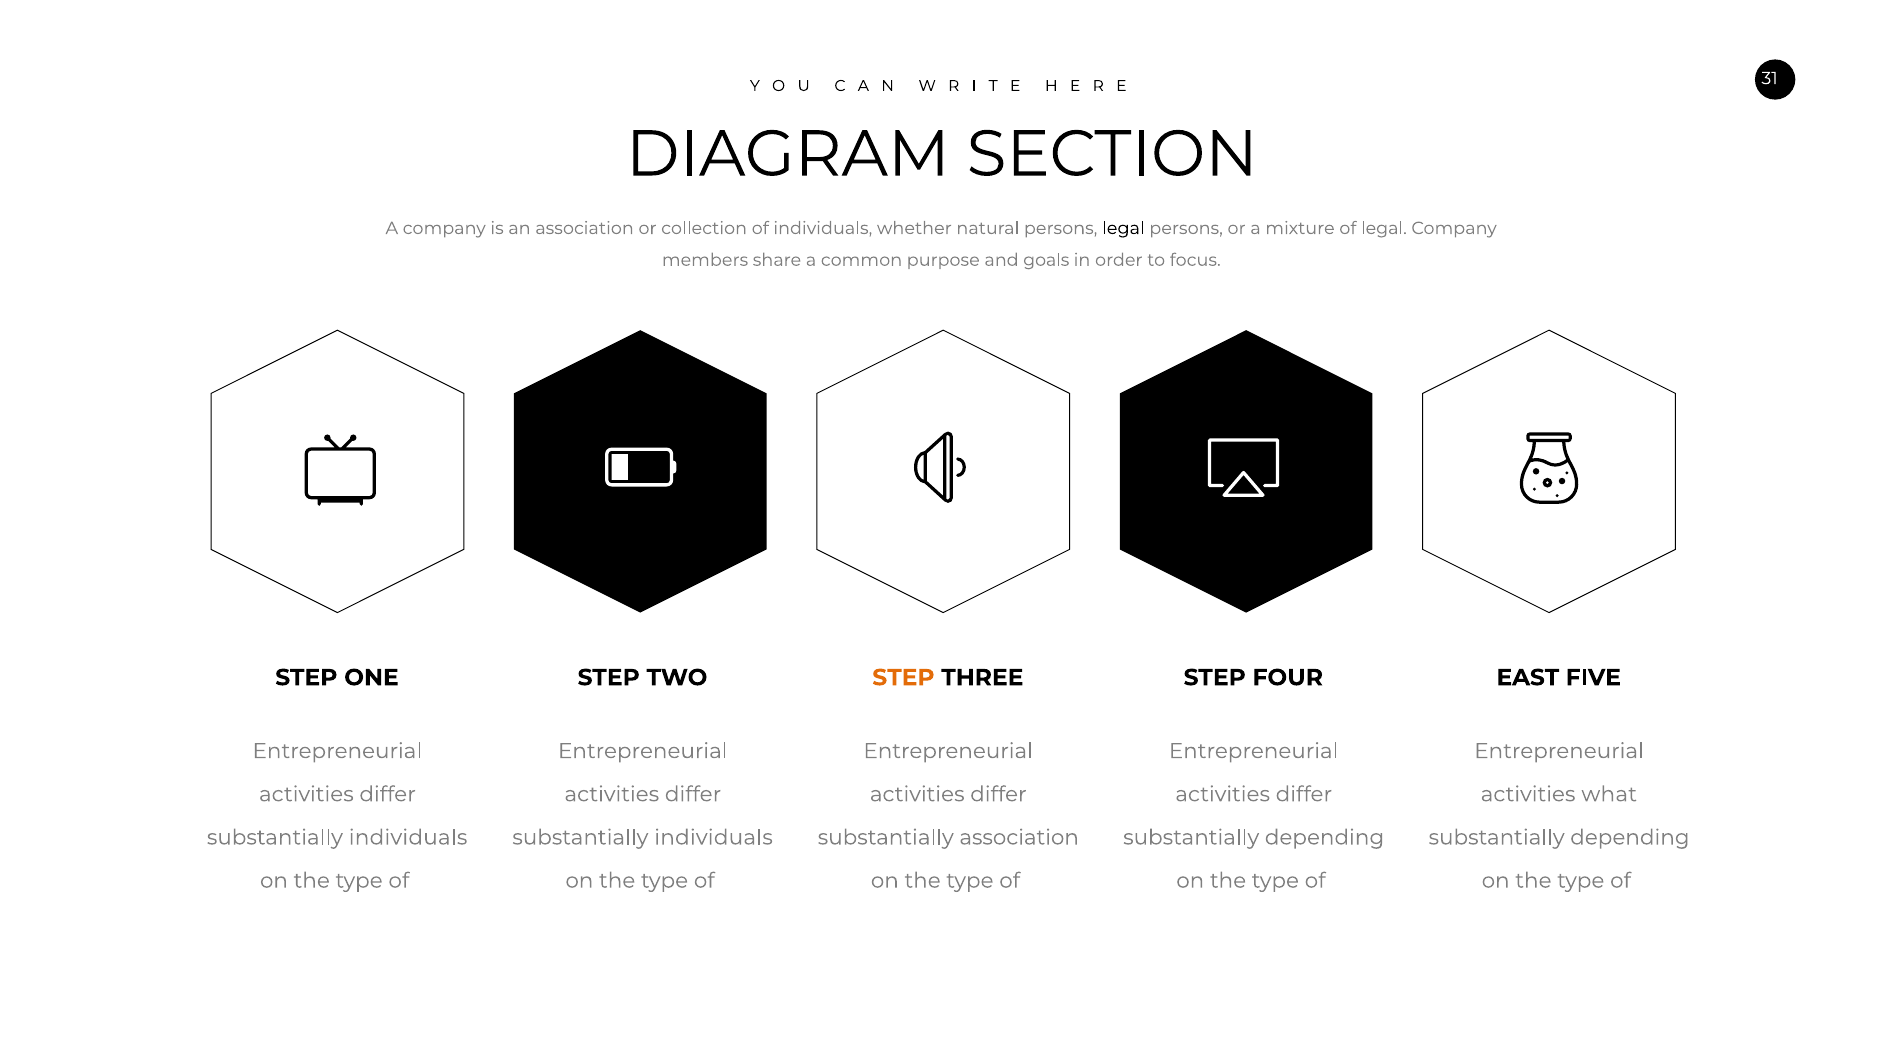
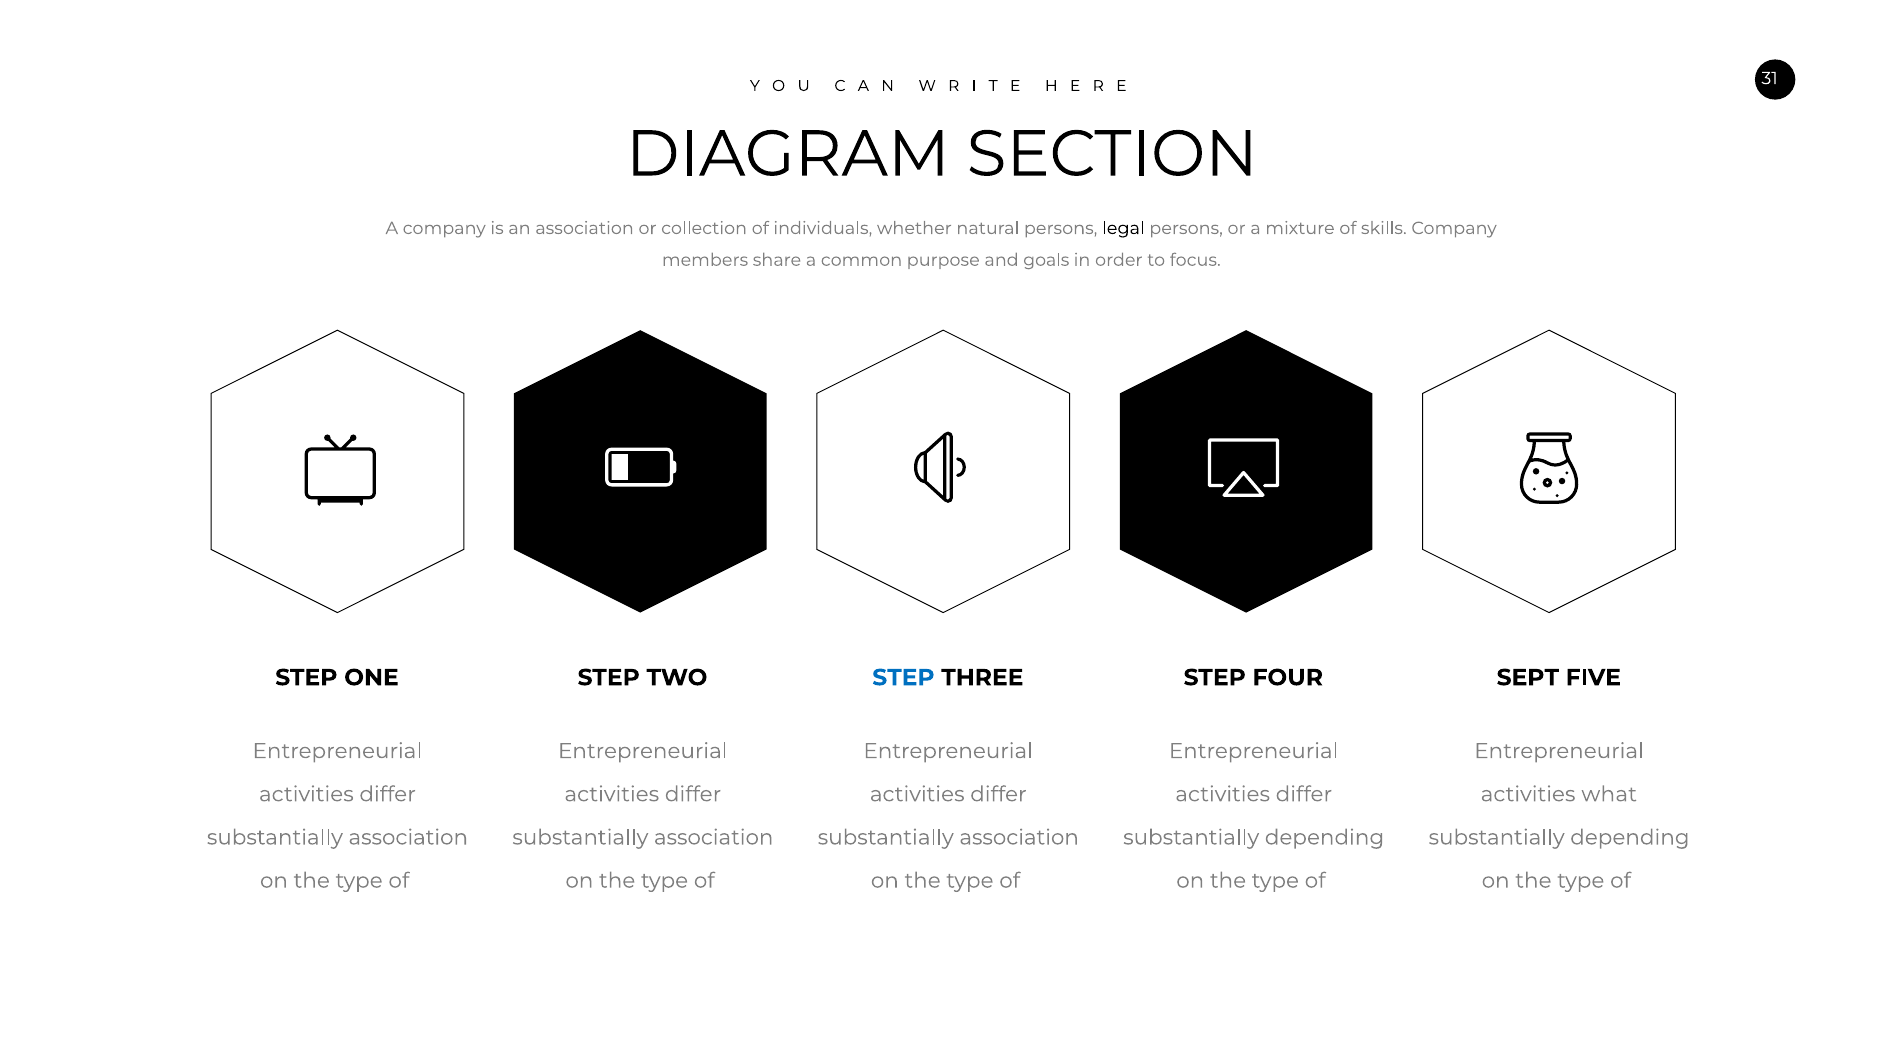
of legal: legal -> skills (1384, 228)
STEP colour: orange -> blue (903, 677)
EAST: EAST -> SEPT (1528, 677)
individuals: individuals -> association (408, 837)
individuals: individuals -> association (714, 837)
